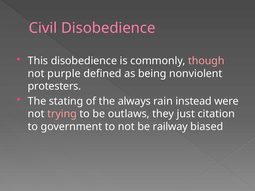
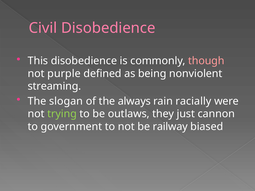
protesters: protesters -> streaming (54, 86)
stating: stating -> slogan (66, 101)
instead: instead -> racially (193, 101)
trying colour: pink -> light green (62, 114)
citation: citation -> cannon (216, 114)
